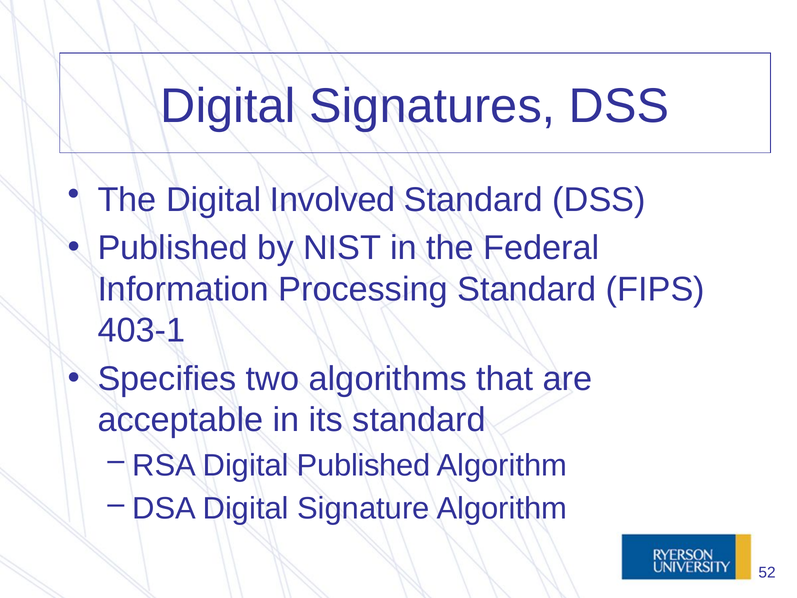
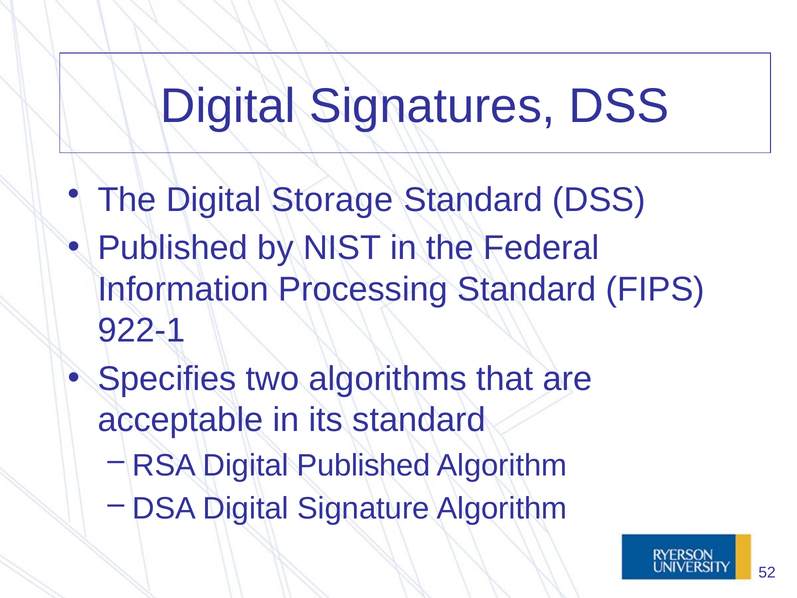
Involved: Involved -> Storage (332, 200)
403-1: 403-1 -> 922-1 (141, 330)
